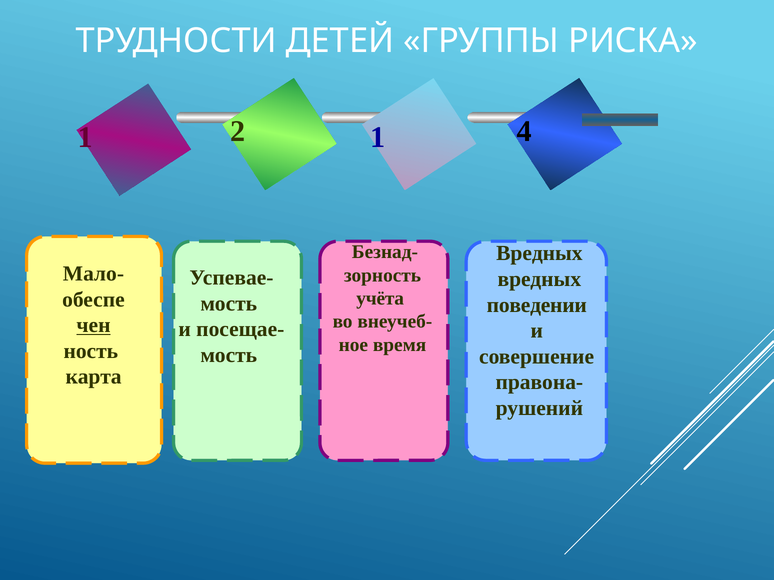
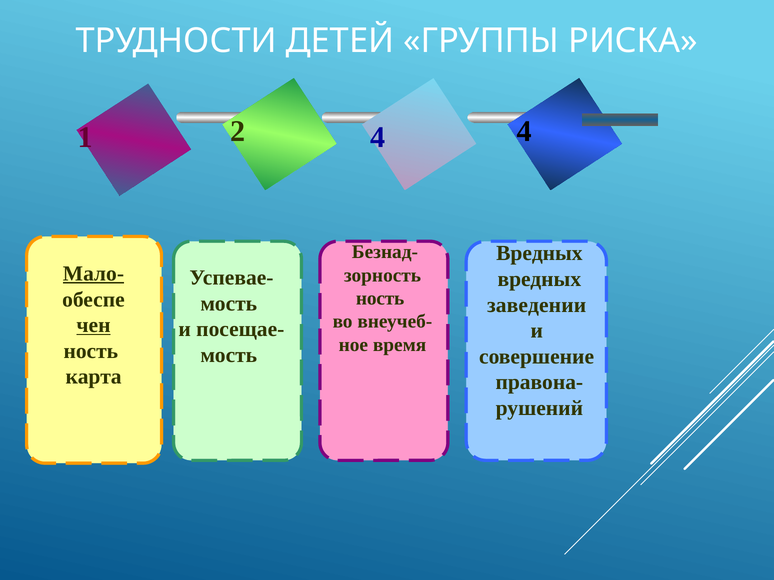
2 1: 1 -> 4 (378, 137)
Мало- underline: none -> present (93, 274)
учёта: учёта -> ность (380, 299)
поведении: поведении -> заведении (537, 305)
